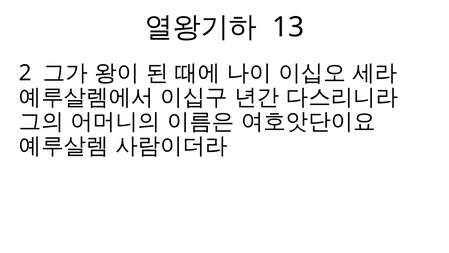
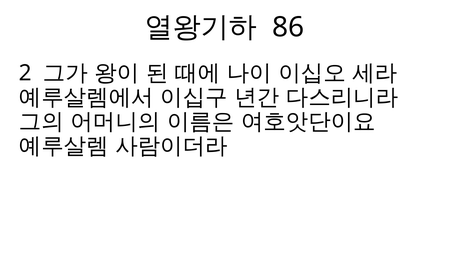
13: 13 -> 86 (288, 27)
